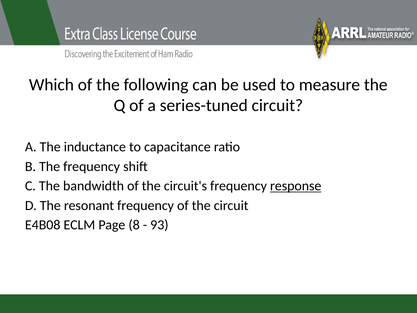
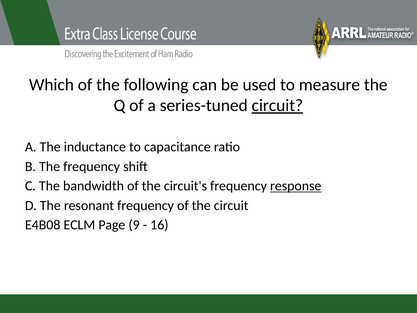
circuit underline: none -> present (277, 105)
8: 8 -> 9 (134, 225)
93: 93 -> 16 (159, 225)
